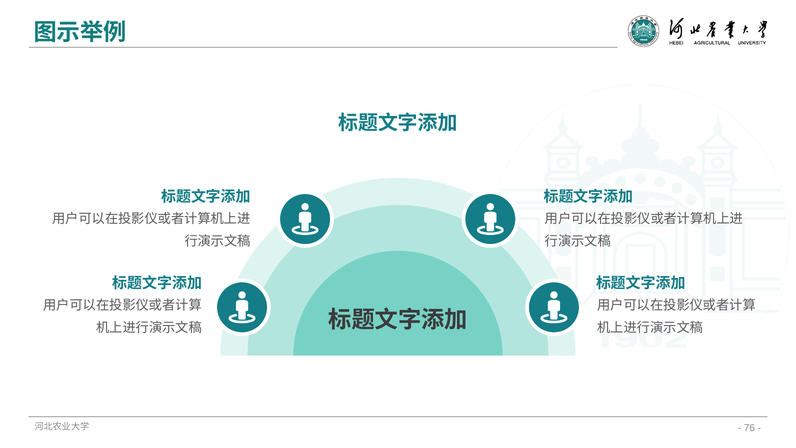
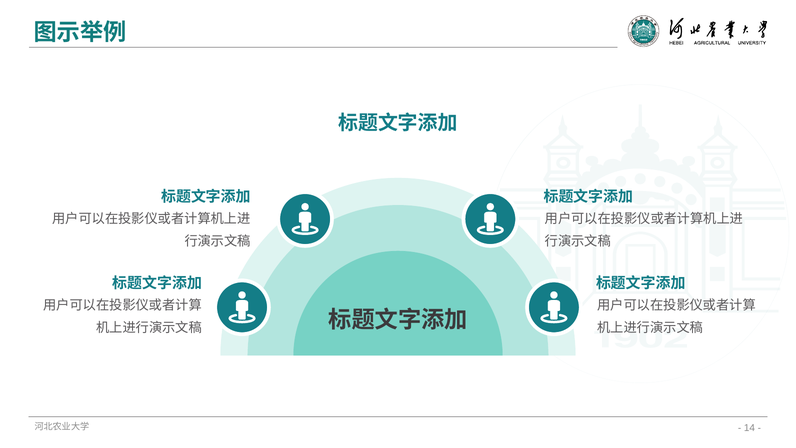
76: 76 -> 14 (749, 428)
